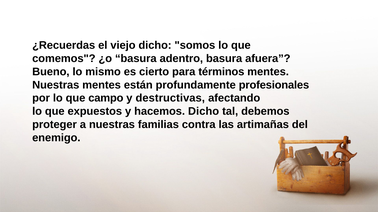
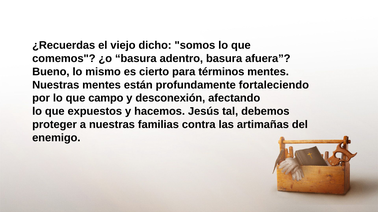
profesionales: profesionales -> fortaleciendo (274, 85)
destructivas: destructivas -> desconexión (170, 98)
hacemos Dicho: Dicho -> Jesús (204, 112)
